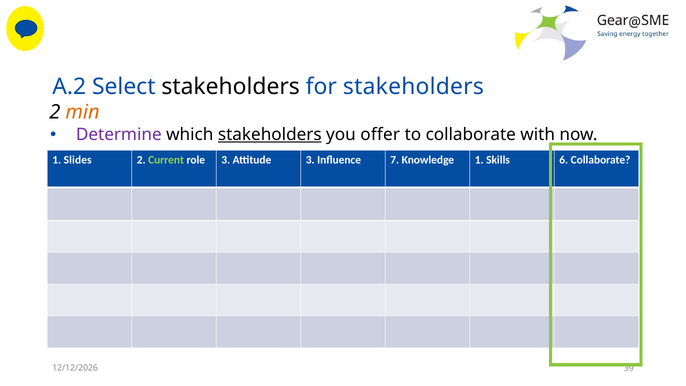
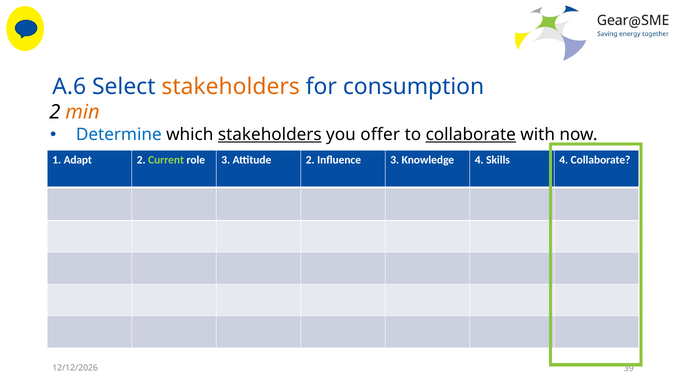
A.2: A.2 -> A.6 (69, 86)
stakeholders colour: black -> orange (231, 86)
for stakeholders: stakeholders -> consumption (414, 86)
Determine colour: purple -> blue (119, 135)
collaborate underline: none -> present (471, 135)
Slides: Slides -> Adapt (78, 160)
Attitude 3: 3 -> 2 (310, 160)
Influence 7: 7 -> 3 (395, 160)
Knowledge 1: 1 -> 4 (479, 160)
Skills 6: 6 -> 4 (564, 160)
